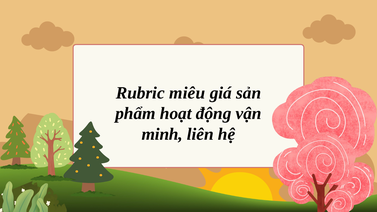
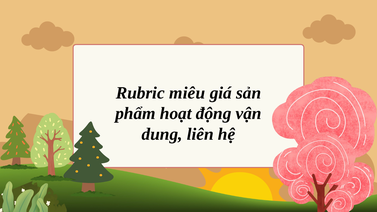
minh: minh -> dung (162, 134)
